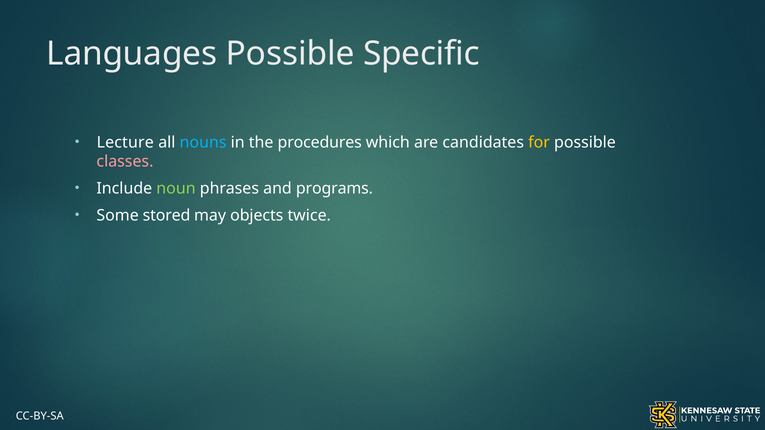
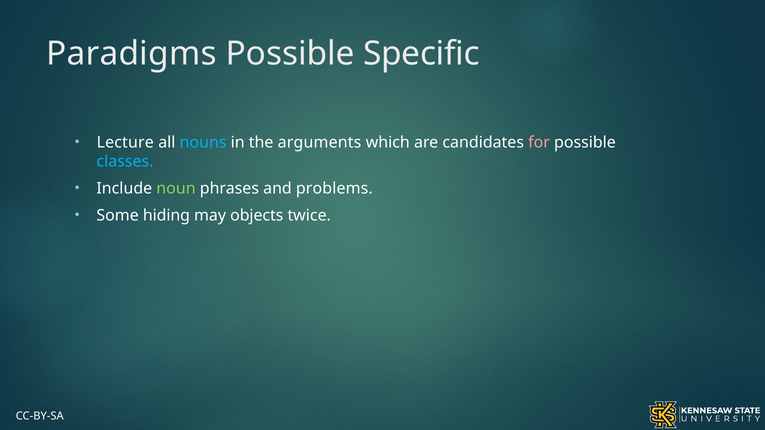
Languages: Languages -> Paradigms (131, 54)
procedures: procedures -> arguments (320, 142)
for colour: yellow -> pink (539, 142)
classes colour: pink -> light blue (125, 162)
programs: programs -> problems (334, 189)
stored: stored -> hiding (166, 216)
